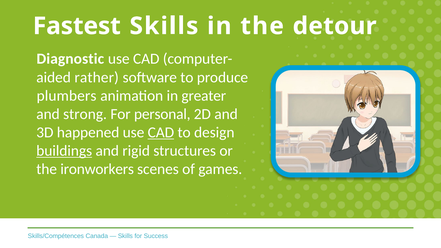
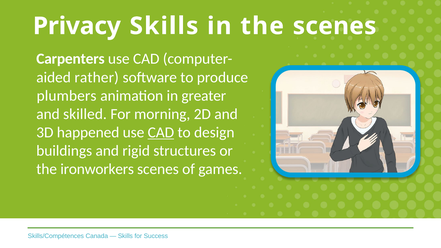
Fastest: Fastest -> Privacy (77, 26)
the detour: detour -> scenes (335, 26)
Diagnostic: Diagnostic -> Carpenters (70, 59)
strong: strong -> skilled (85, 114)
personal: personal -> morning (162, 114)
buildings underline: present -> none (64, 151)
